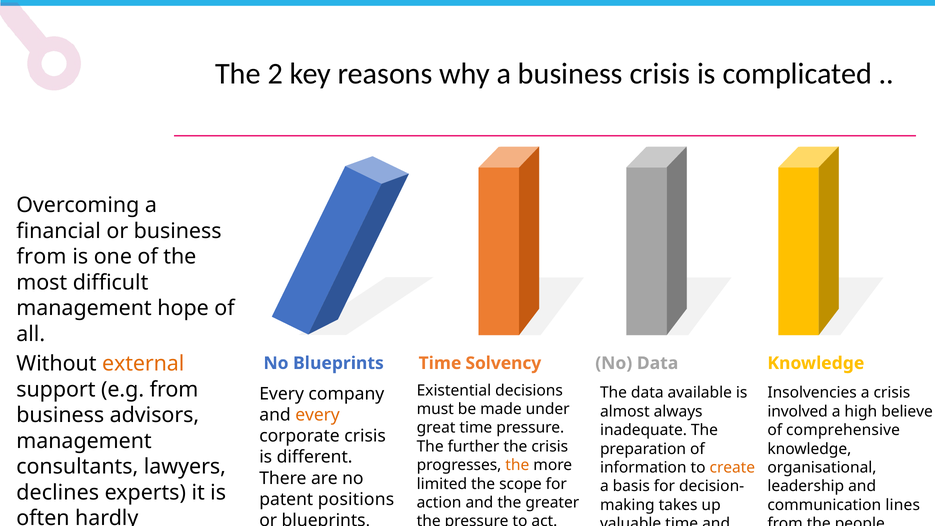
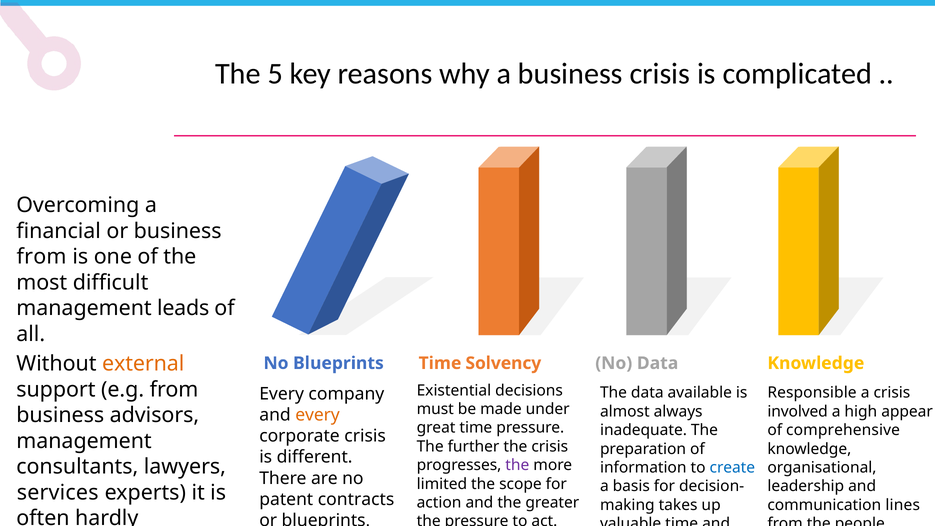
2: 2 -> 5 (275, 74)
hope: hope -> leads (183, 308)
Insolvencies: Insolvencies -> Responsible (812, 393)
believe: believe -> appear (907, 411)
the colour: orange -> purple (517, 465)
create colour: orange -> blue (732, 468)
declines: declines -> services (58, 492)
positions: positions -> contracts (356, 499)
